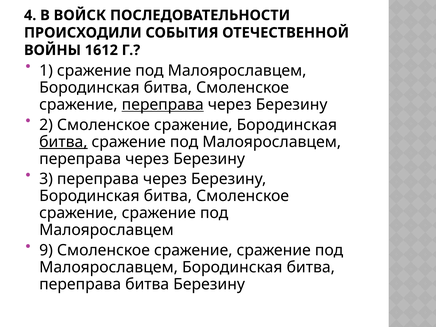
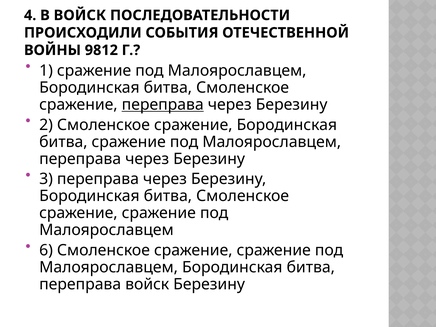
1612: 1612 -> 9812 (101, 50)
битва underline: present -> none (63, 142)
9: 9 -> 6 (46, 250)
переправа битва: битва -> войск (147, 284)
